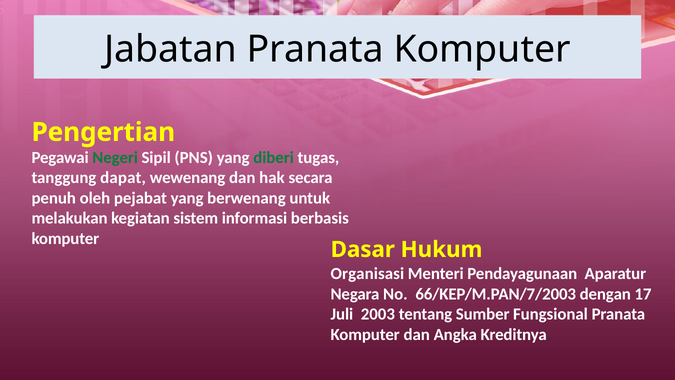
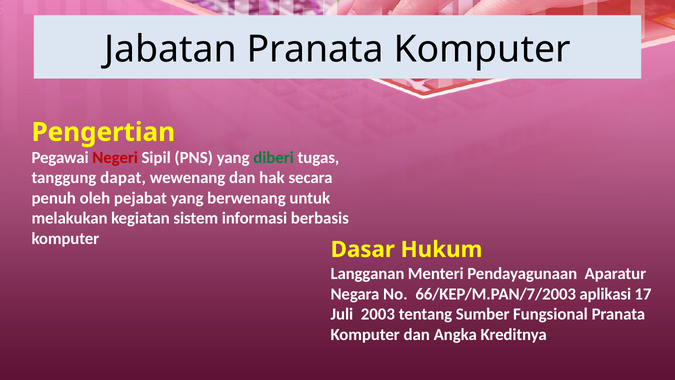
Negeri colour: green -> red (115, 157)
Organisasi: Organisasi -> Langganan (367, 274)
dengan: dengan -> aplikasi (605, 294)
